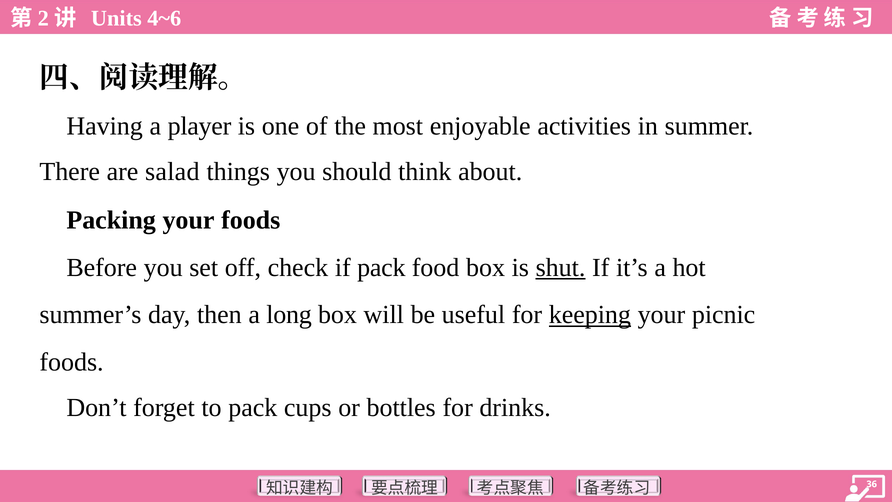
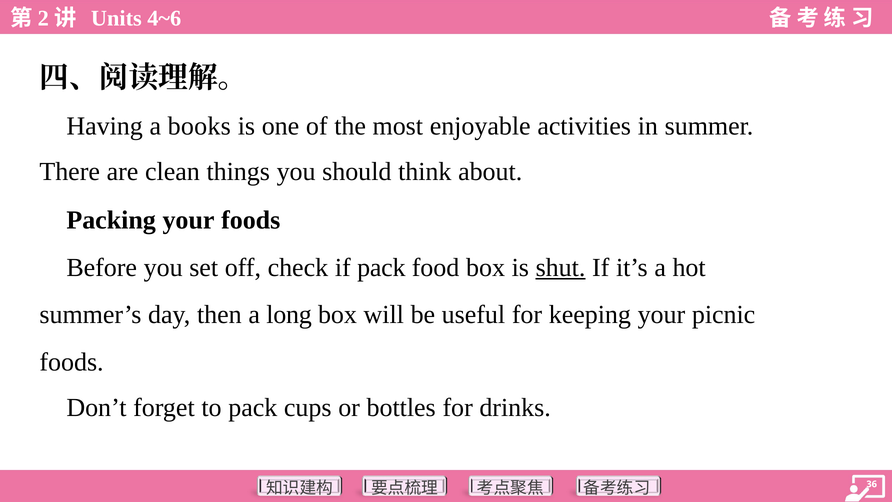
player: player -> books (199, 126)
salad: salad -> clean (172, 172)
keeping underline: present -> none (590, 315)
